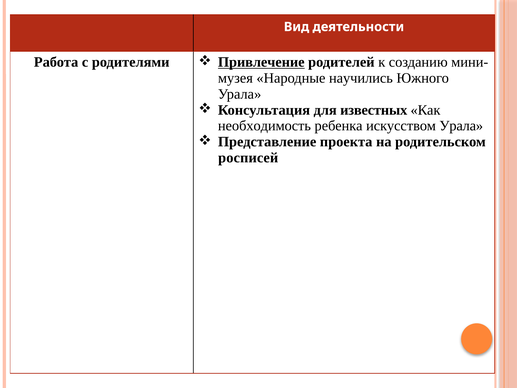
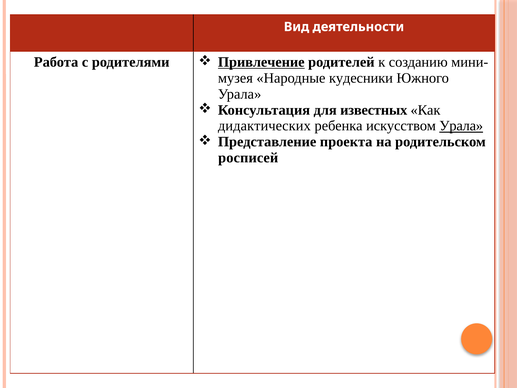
научились: научились -> кудесники (361, 78)
необходимость: необходимость -> дидактических (264, 126)
Урала underline: none -> present (461, 126)
